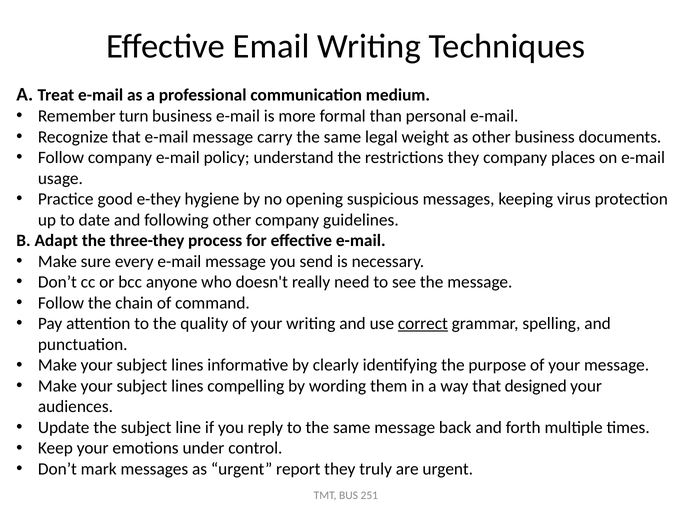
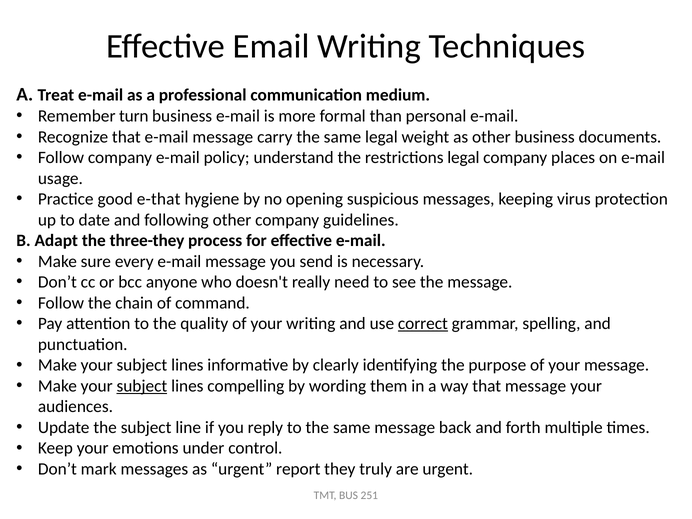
restrictions they: they -> legal (463, 158)
e-they: e-they -> e-that (159, 199)
subject underline: none -> present (142, 386)
that designed: designed -> message (536, 386)
